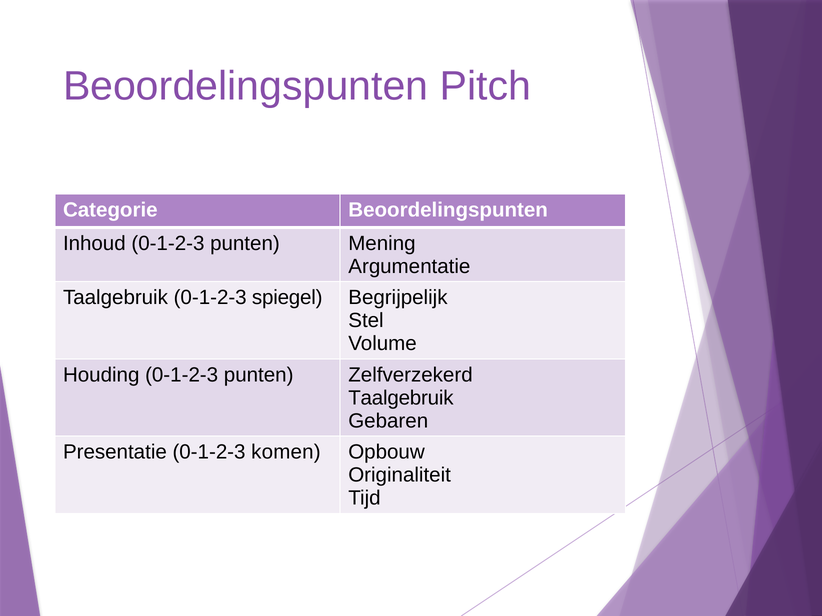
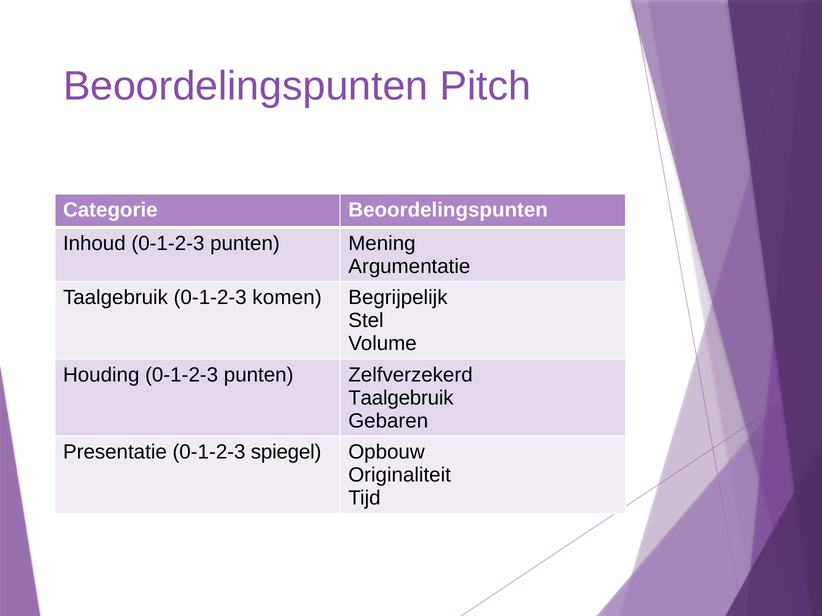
spiegel: spiegel -> komen (287, 298)
komen: komen -> spiegel (286, 452)
